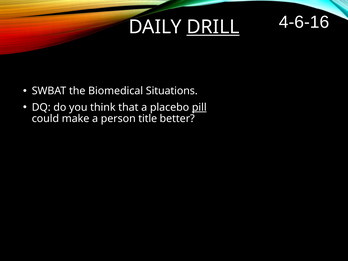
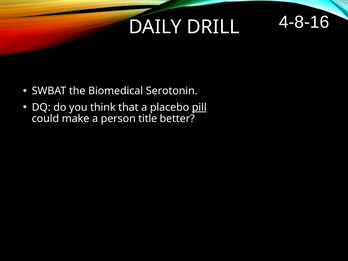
4-6-16: 4-6-16 -> 4-8-16 (304, 22)
DRILL underline: present -> none (213, 27)
Situations: Situations -> Serotonin (172, 91)
